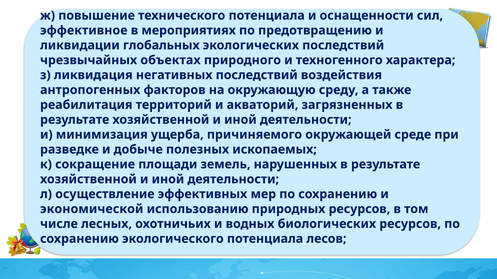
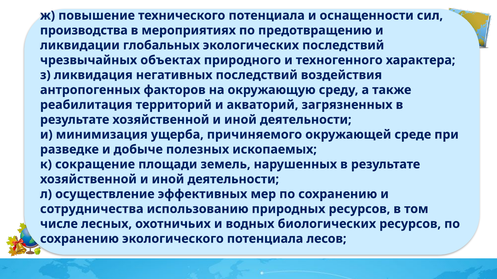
эффективное: эффективное -> производства (84, 30)
экономической: экономической -> сотрудничества (92, 209)
